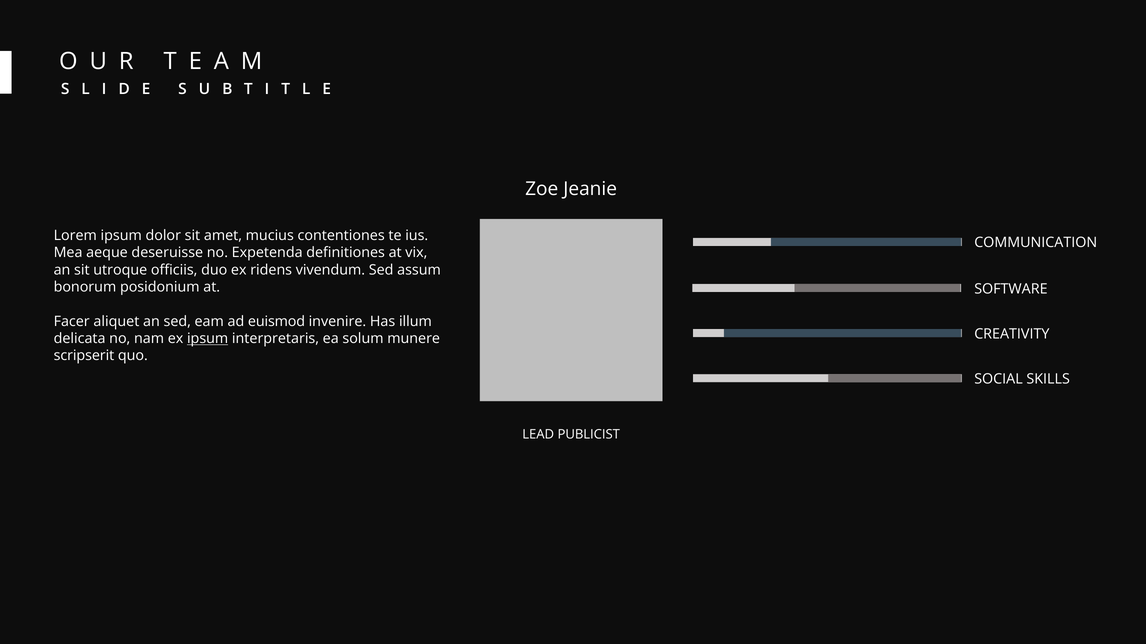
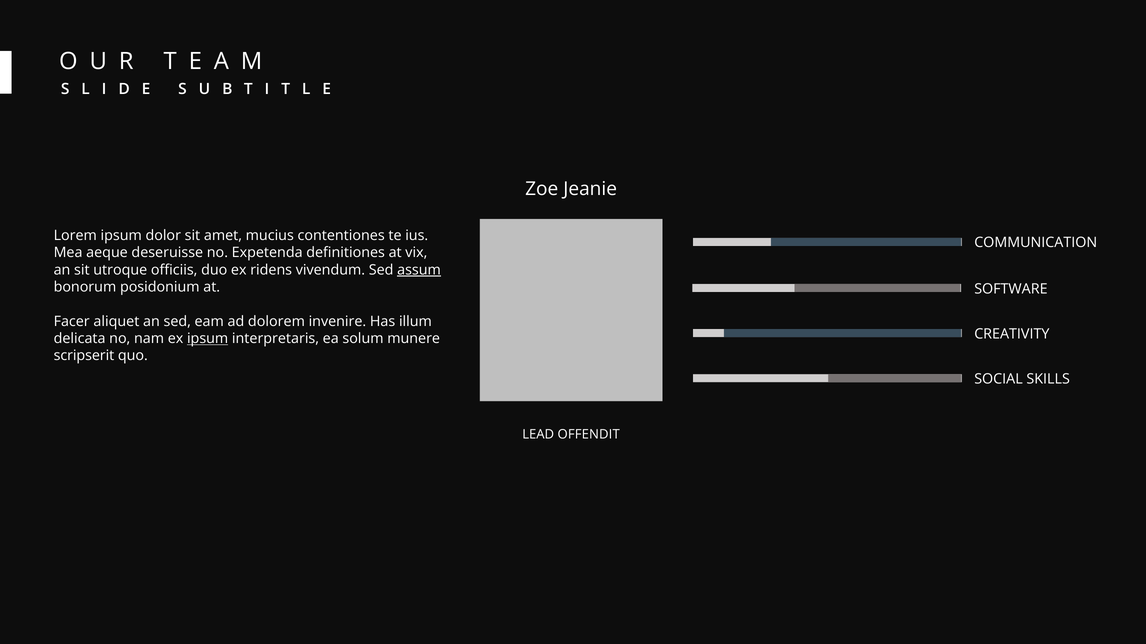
assum underline: none -> present (419, 270)
euismod: euismod -> dolorem (276, 322)
PUBLICIST: PUBLICIST -> OFFENDIT (589, 435)
